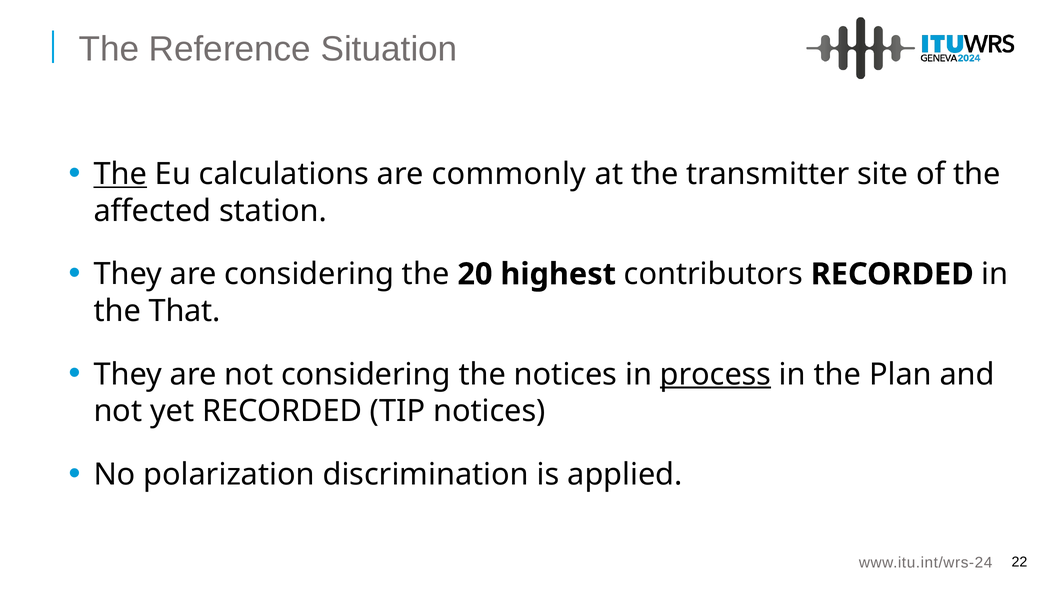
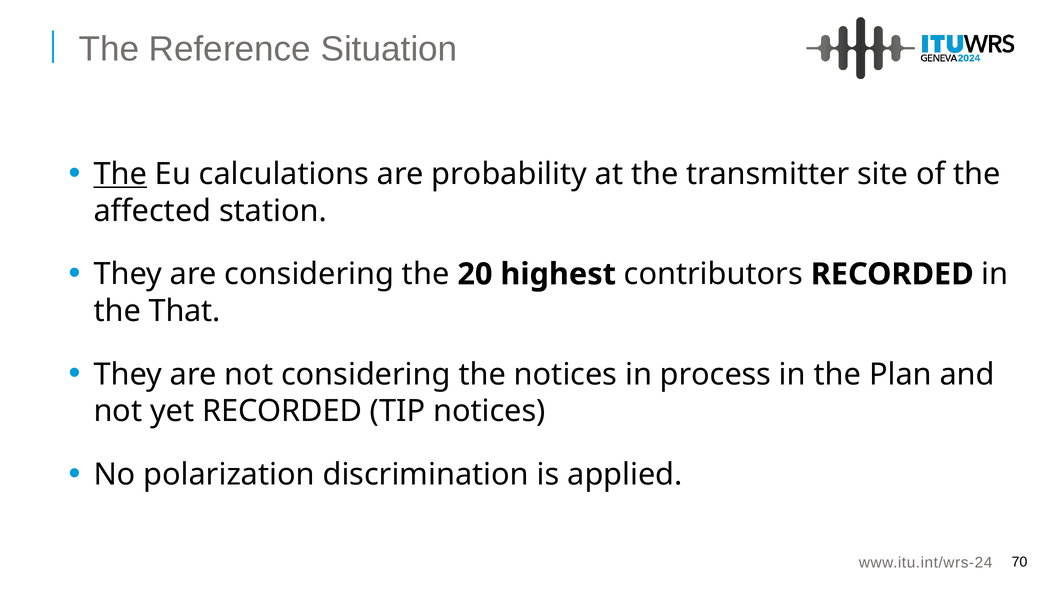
commonly: commonly -> probability (509, 174)
process underline: present -> none (716, 374)
22: 22 -> 70 (1019, 562)
